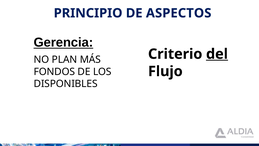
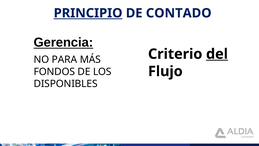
PRINCIPIO underline: none -> present (88, 13)
ASPECTOS: ASPECTOS -> CONTADO (179, 13)
PLAN: PLAN -> PARA (64, 59)
